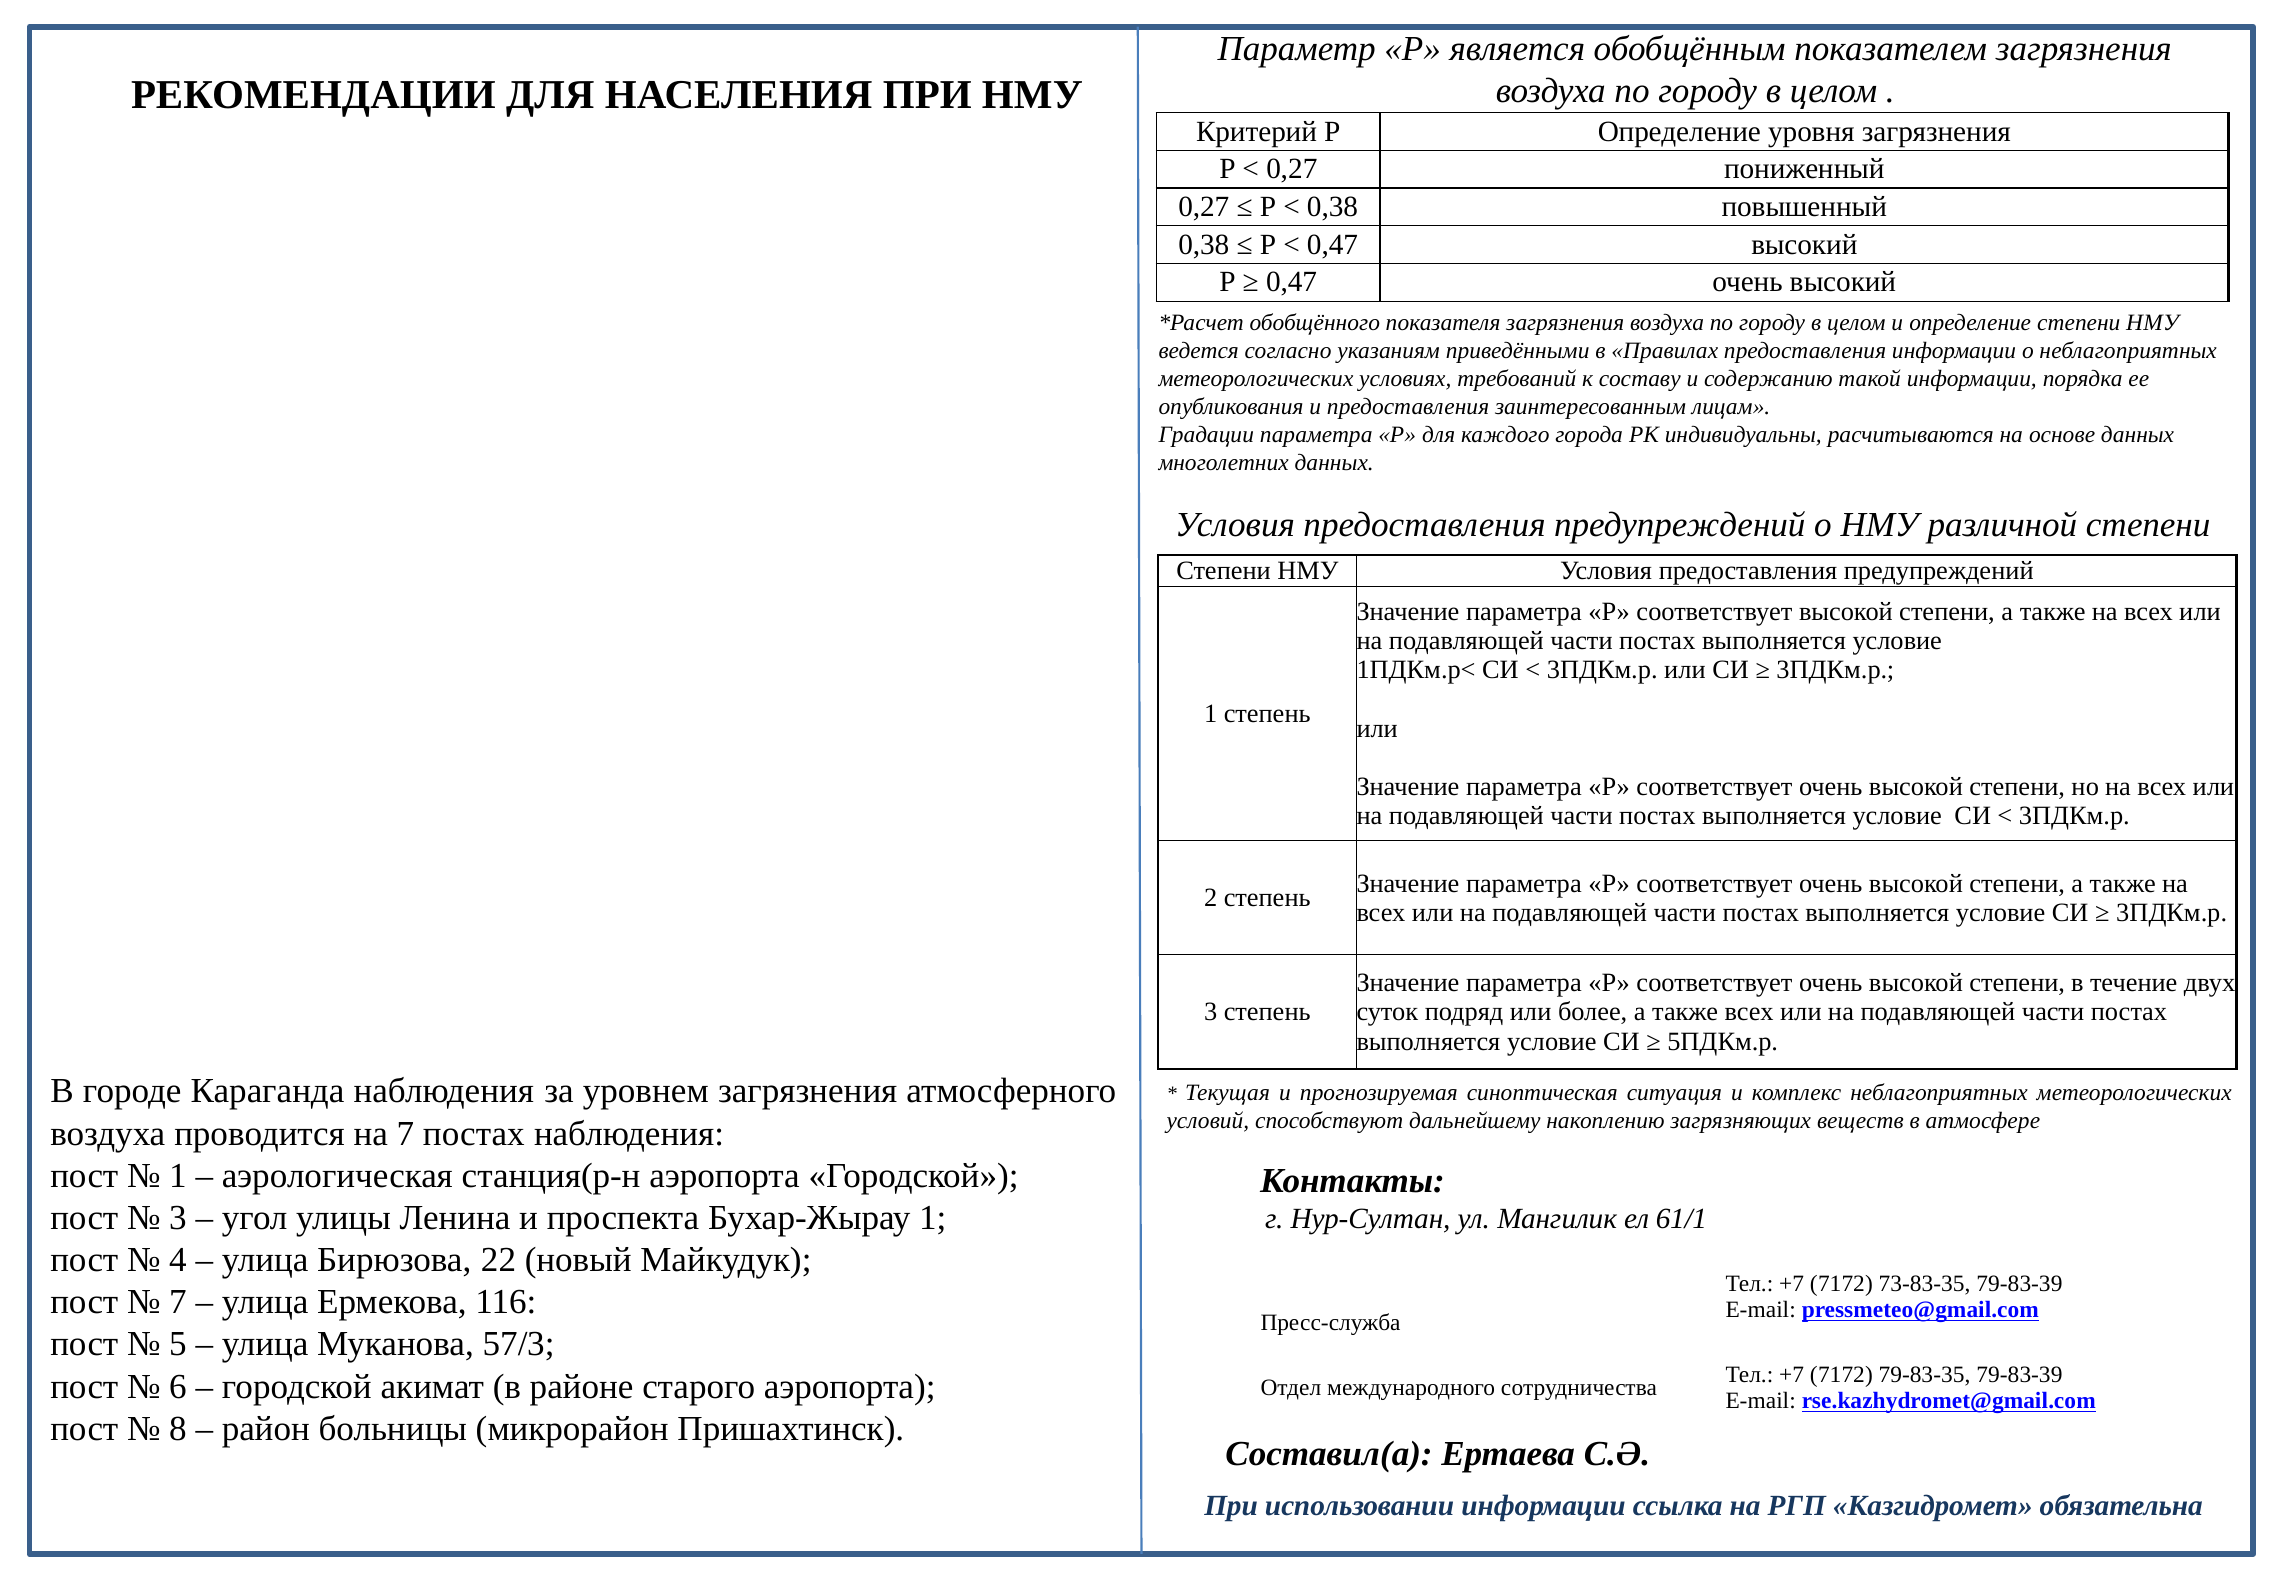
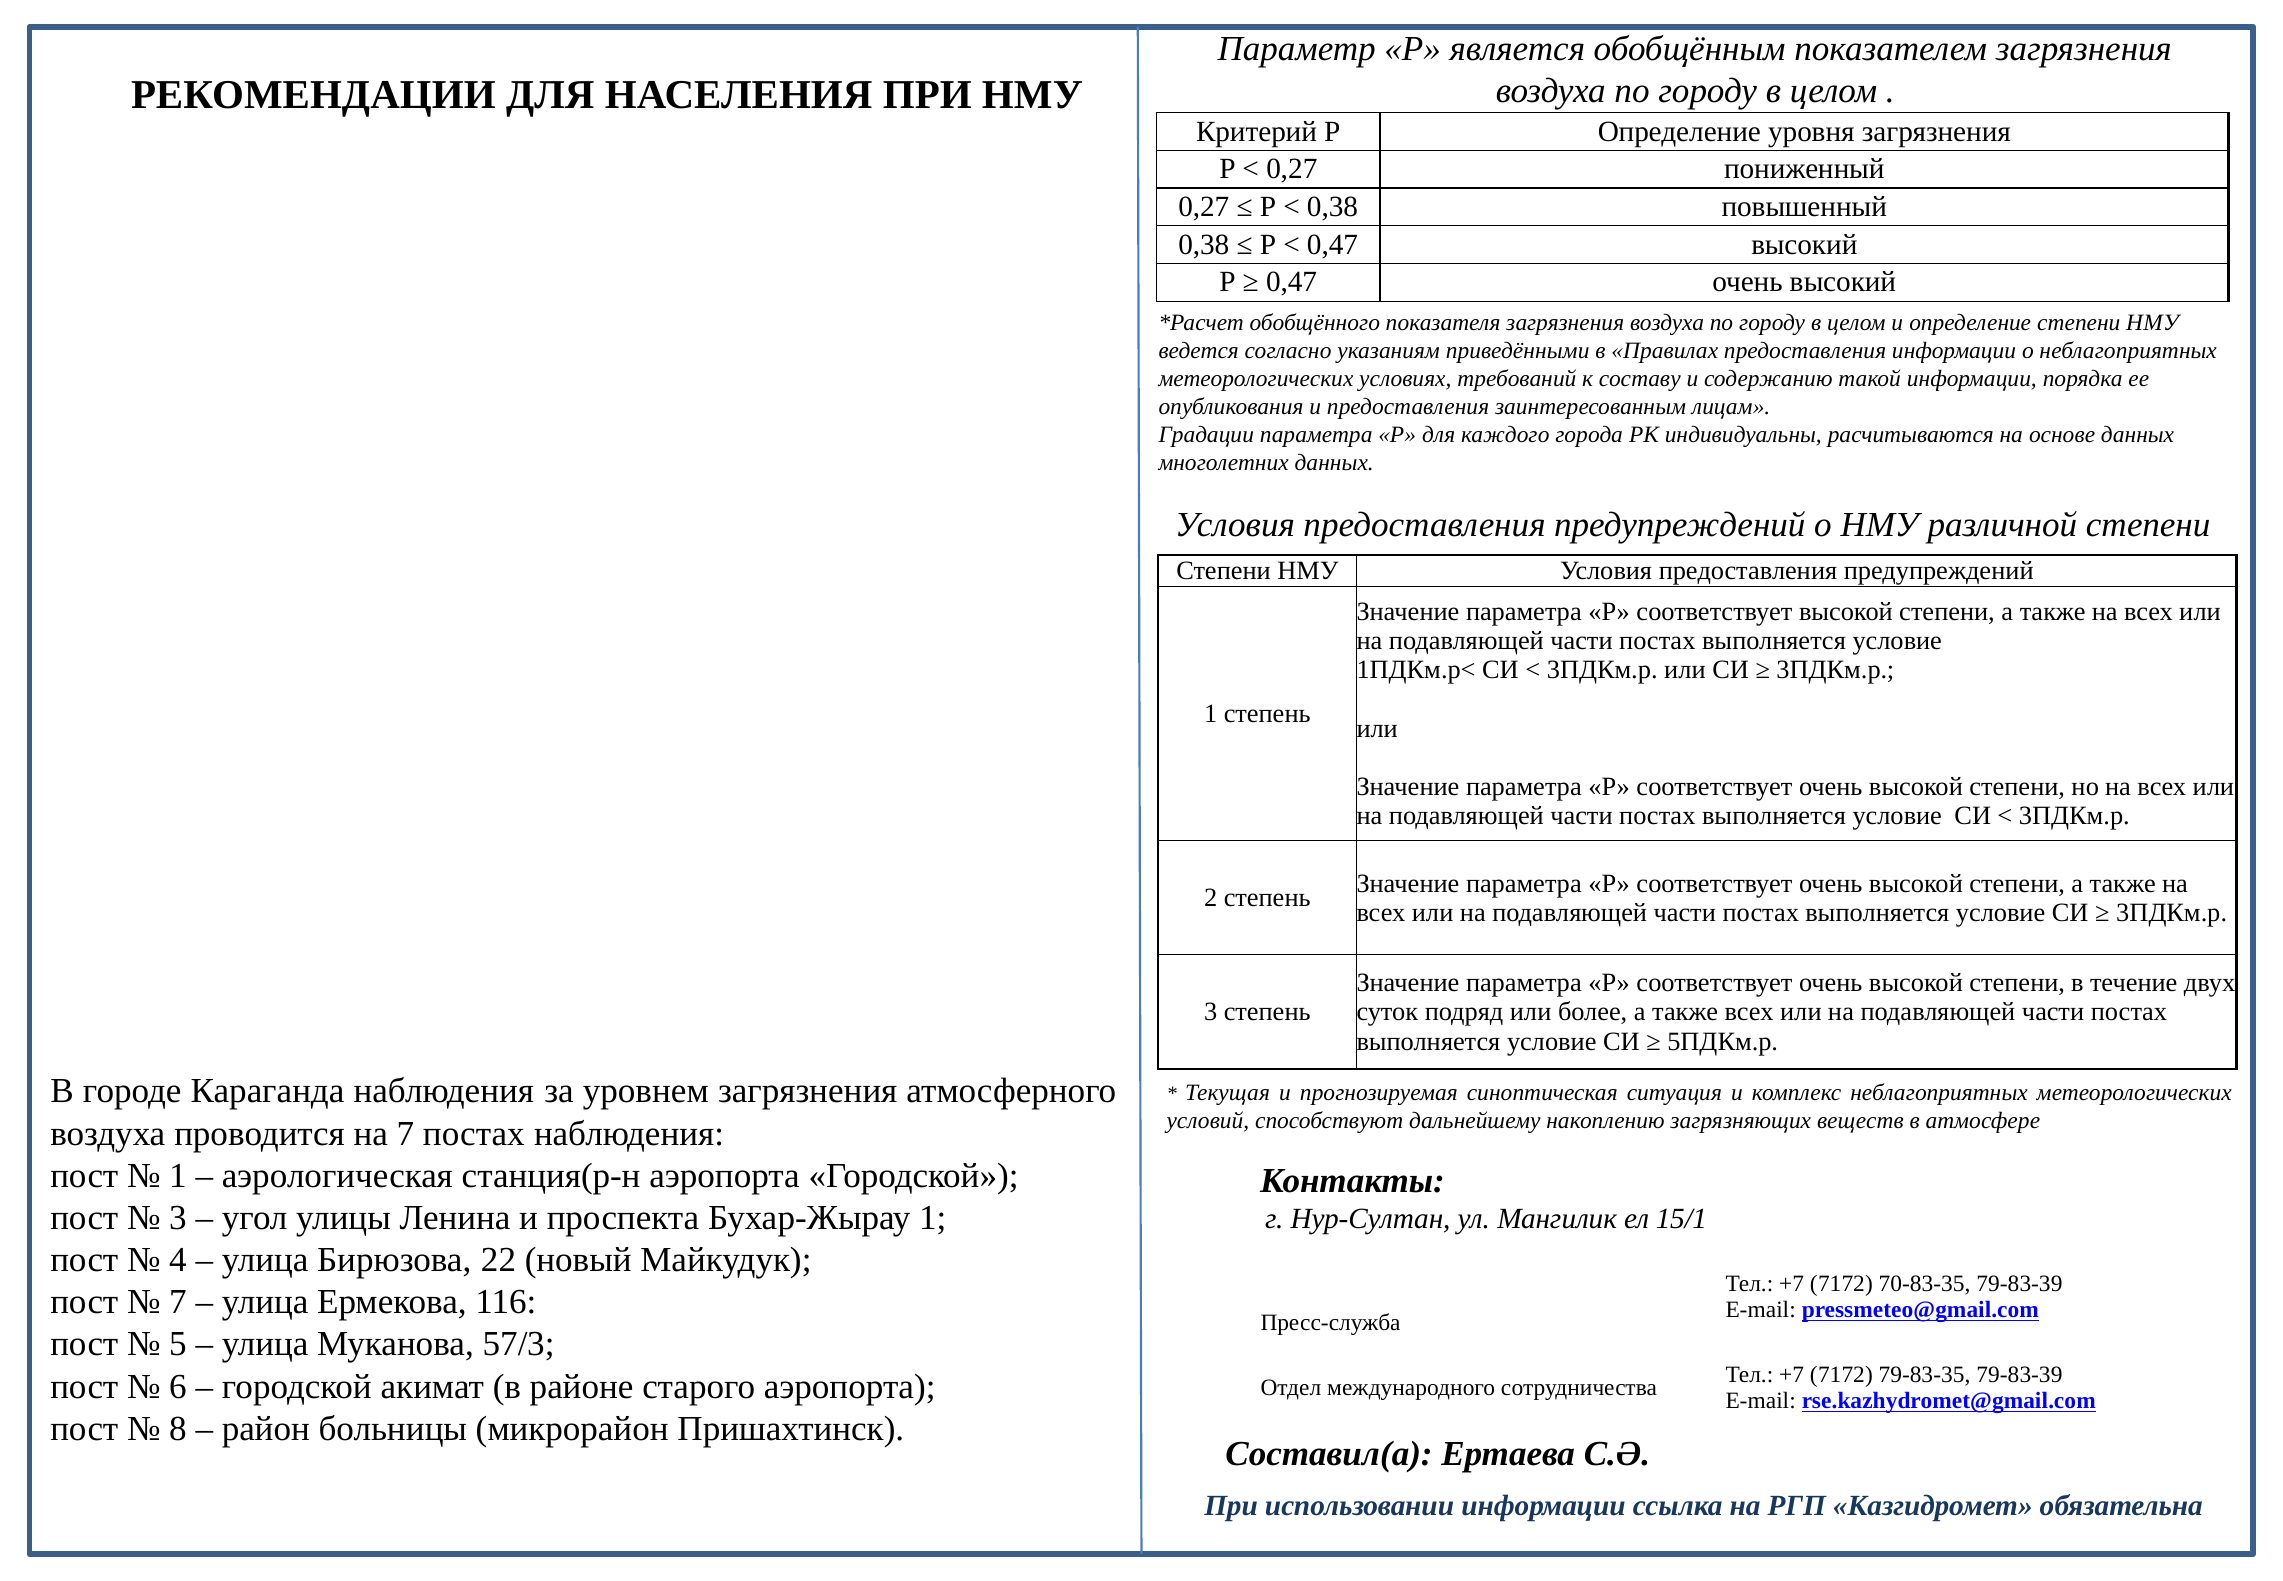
61/1: 61/1 -> 15/1 (1681, 1219)
73-83-35: 73-83-35 -> 70-83-35 (1925, 1283)
